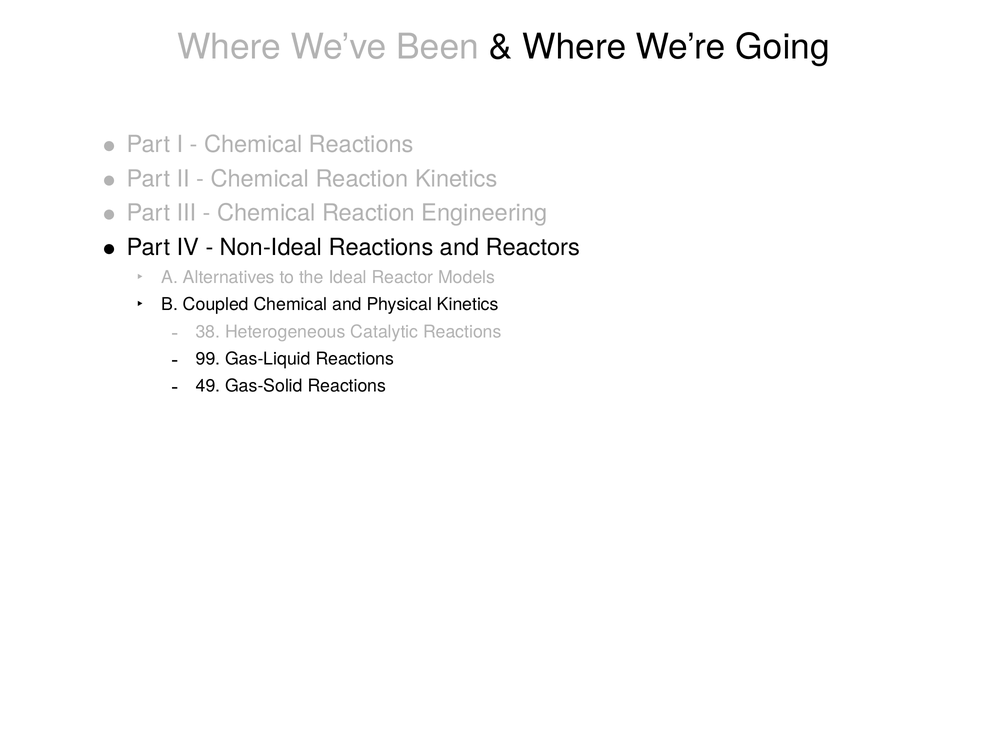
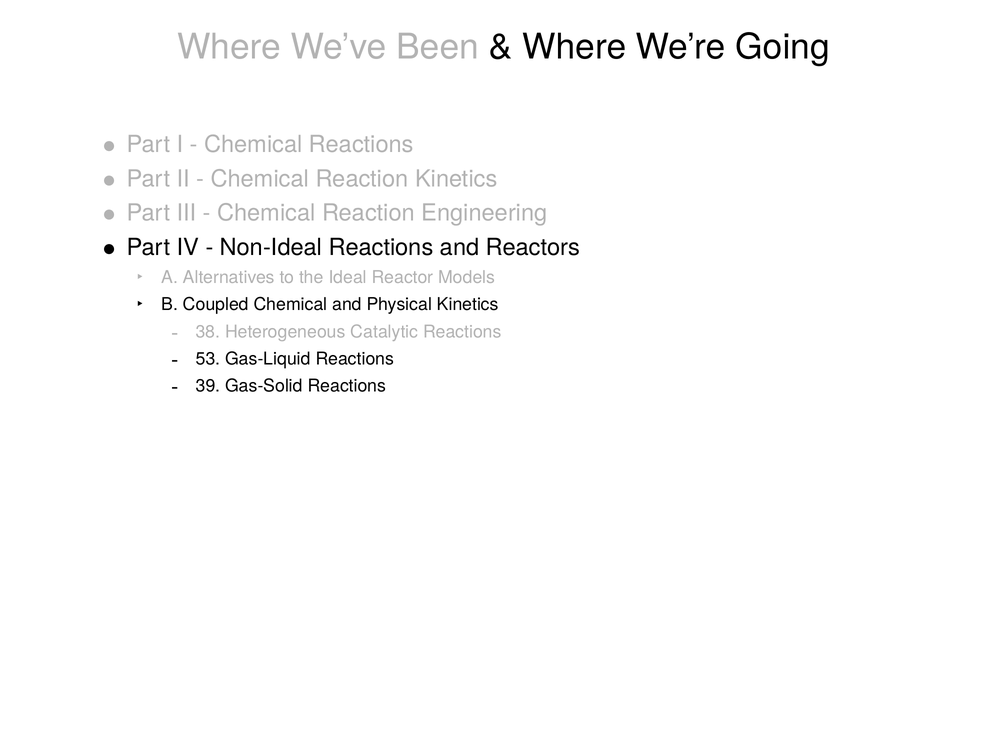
99: 99 -> 53 (208, 359)
49: 49 -> 39 (208, 386)
